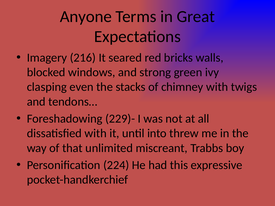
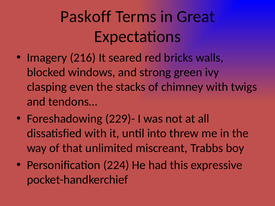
Anyone: Anyone -> Paskoff (86, 17)
